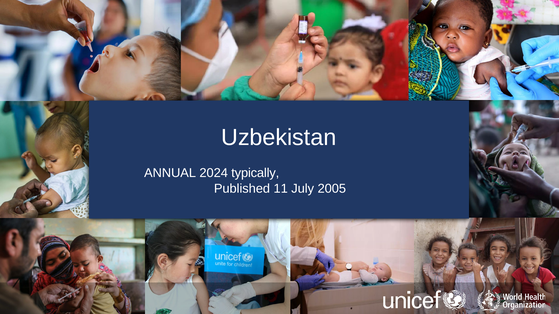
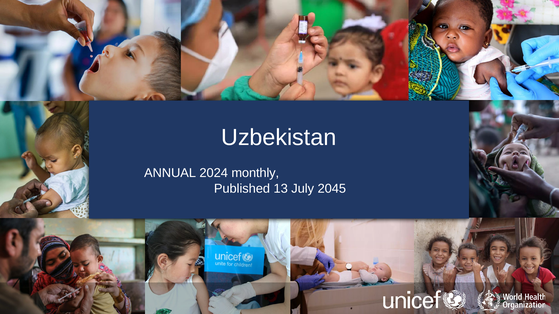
typically: typically -> monthly (255, 173)
11: 11 -> 13 (281, 189)
2005: 2005 -> 2045 (332, 189)
